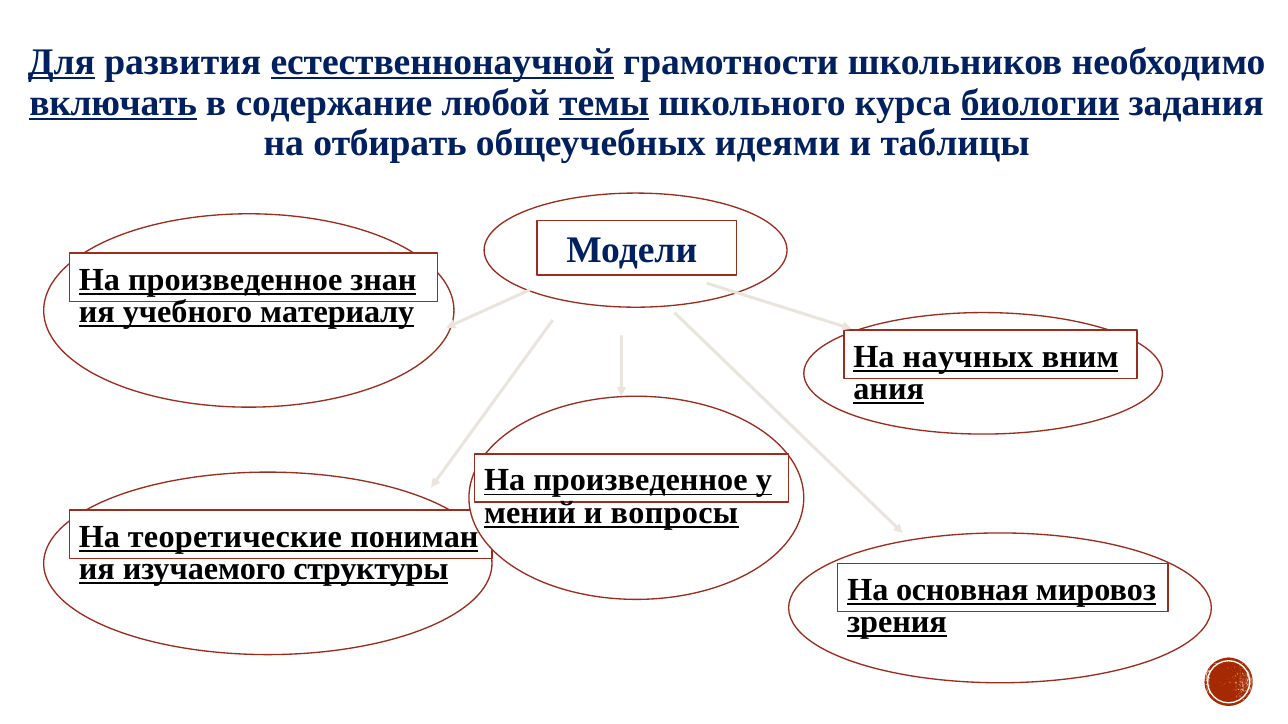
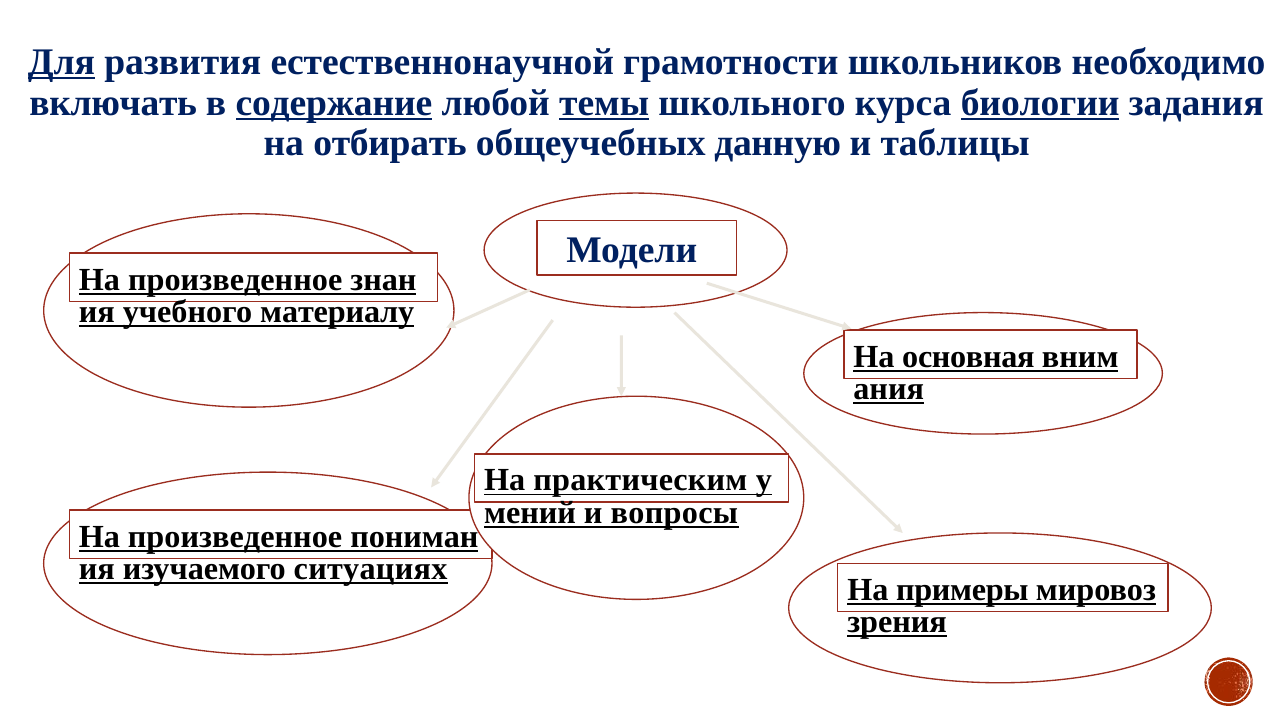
естественнонаучной underline: present -> none (442, 62)
включать underline: present -> none (113, 103)
содержание underline: none -> present (334, 103)
идеями: идеями -> данную (778, 143)
научных: научных -> основная (968, 357)
произведенное: произведенное -> практическим (640, 481)
теоретические: теоретические -> произведенное (235, 537)
структуры: структуры -> ситуациях (371, 569)
основная: основная -> примеры (962, 590)
